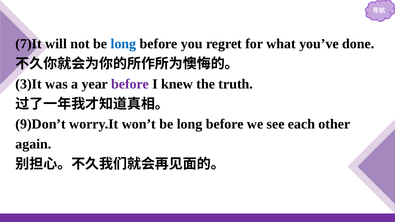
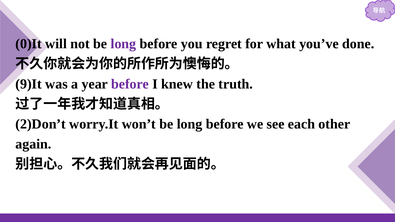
7)It: 7)It -> 0)It (29, 44)
long colour: blue -> purple (123, 44)
3)It: 3)It -> 9)It (29, 84)
9)Don’t: 9)Don’t -> 2)Don’t (41, 124)
